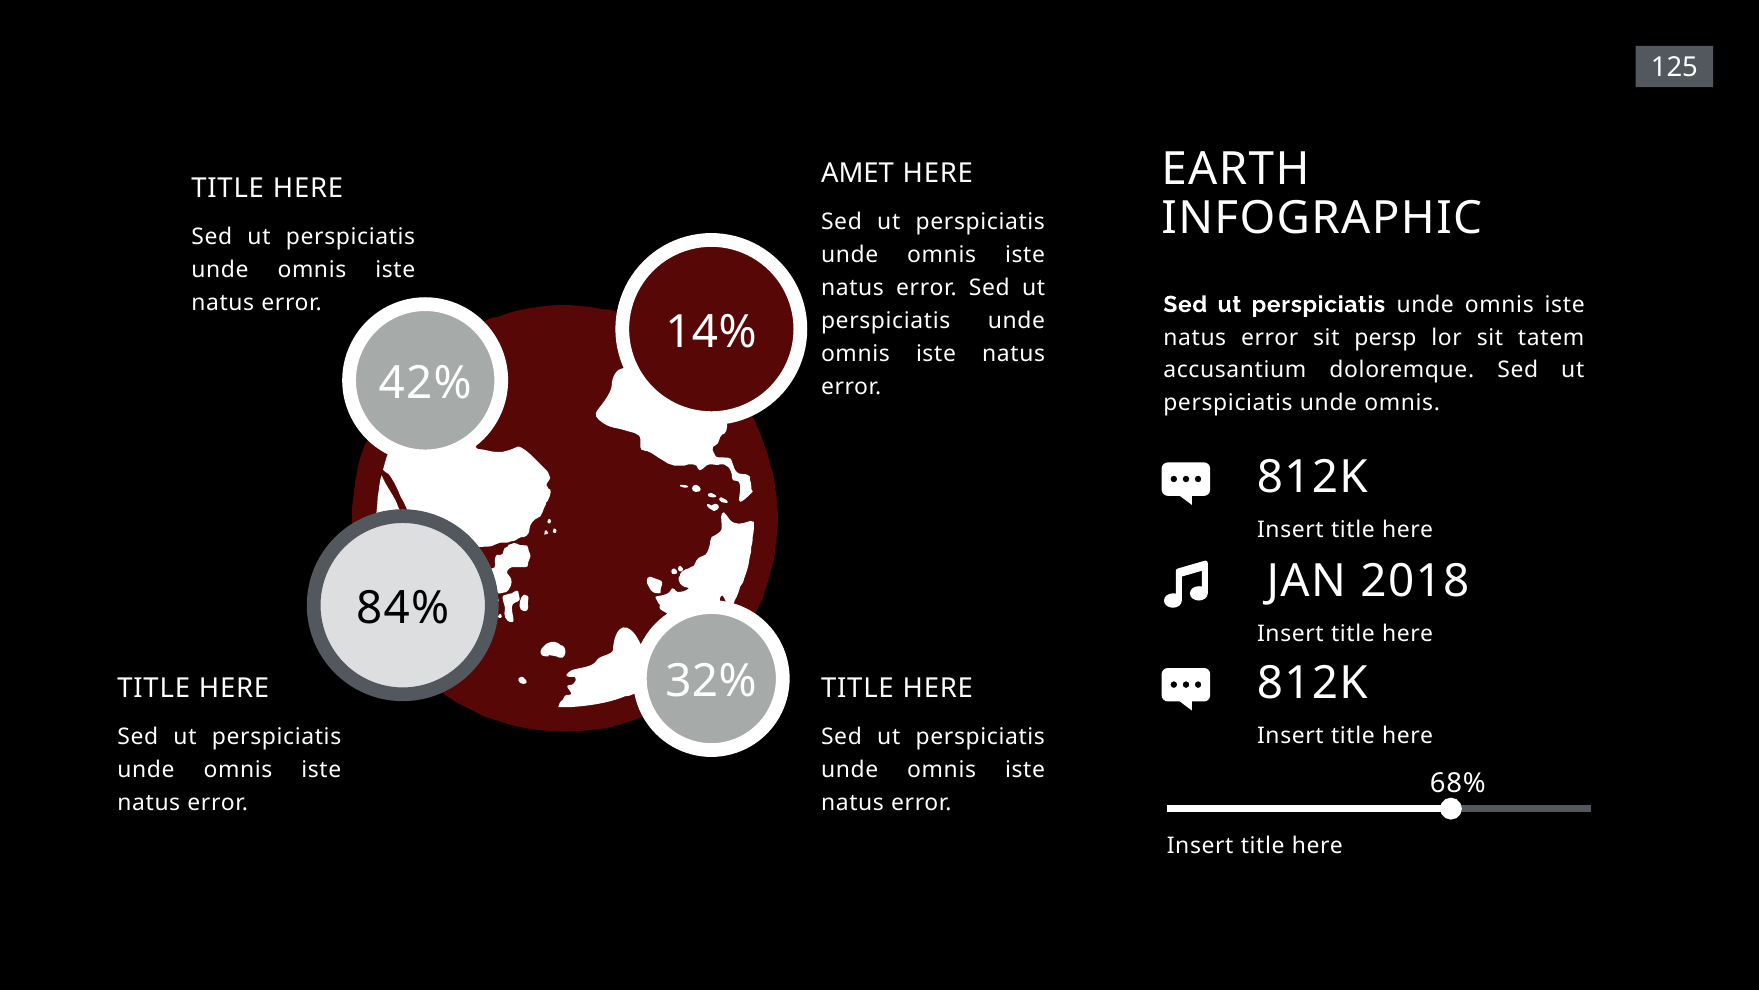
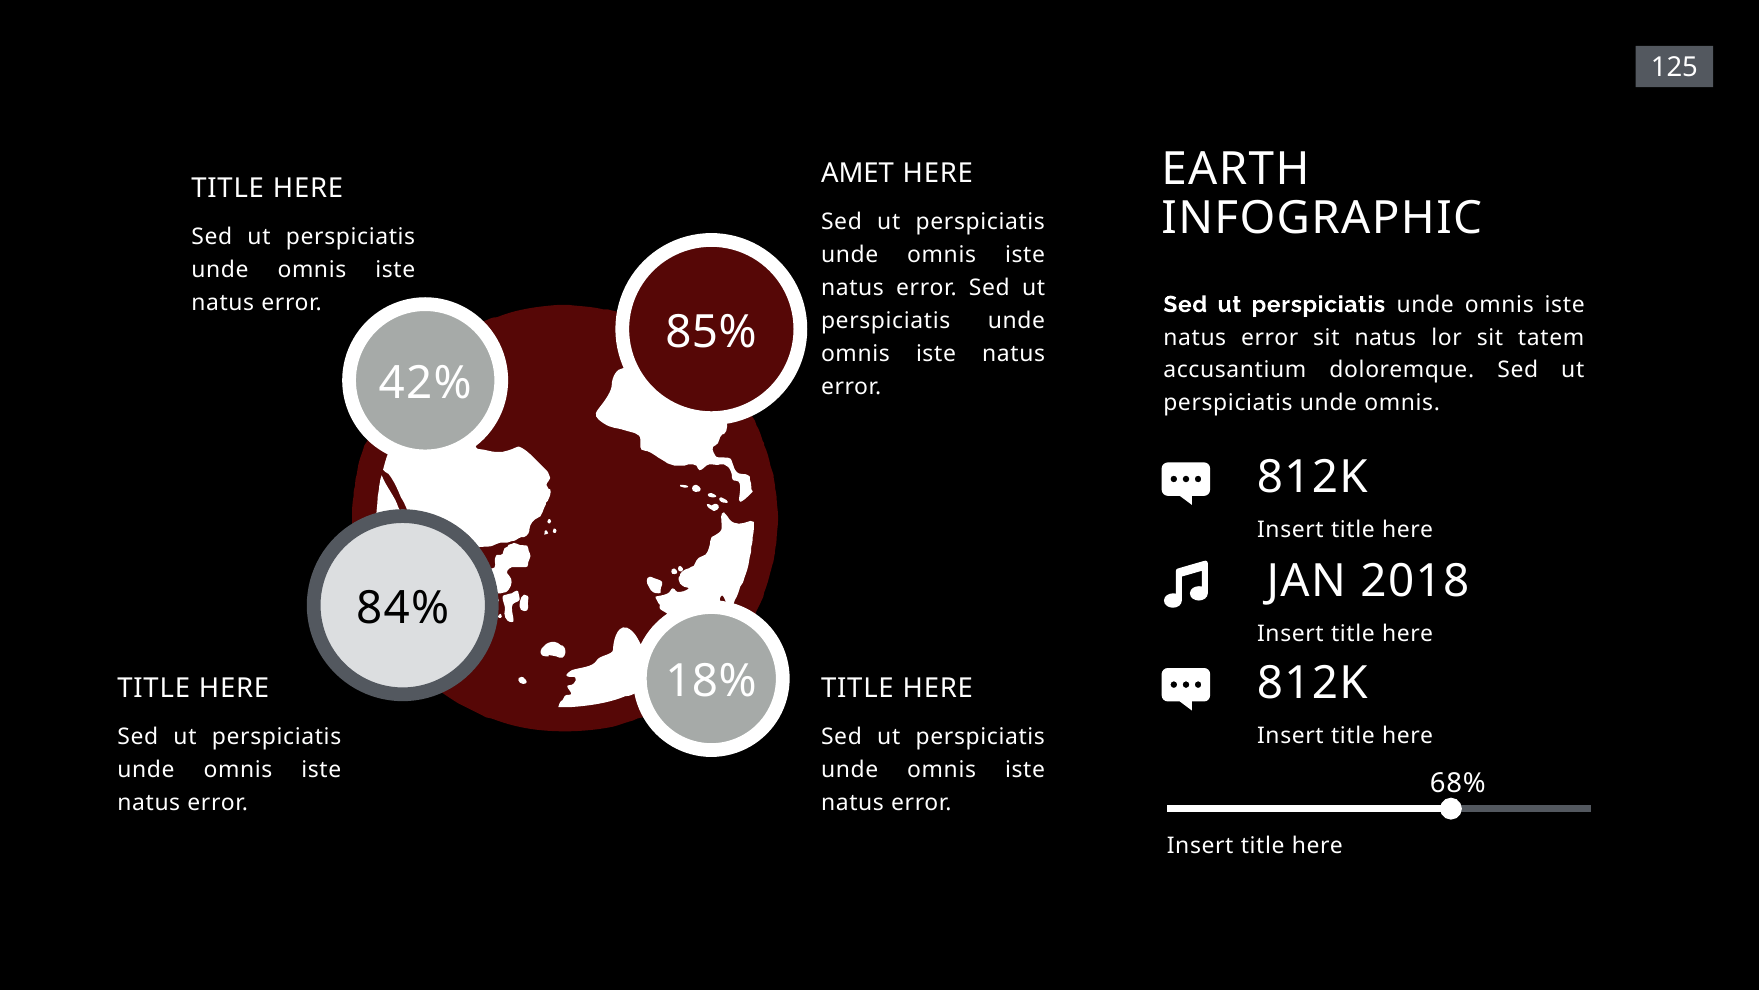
14%: 14% -> 85% (711, 332)
sit persp: persp -> natus (1385, 337)
32%: 32% -> 18% (711, 681)
